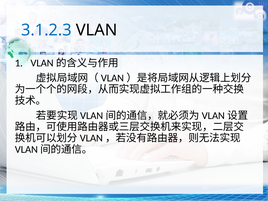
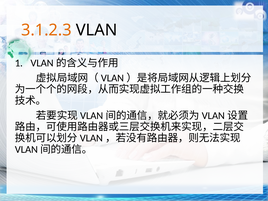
3.1.2.3 colour: blue -> orange (46, 30)
